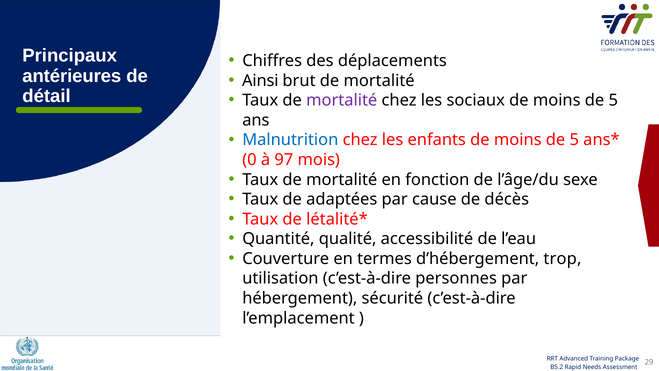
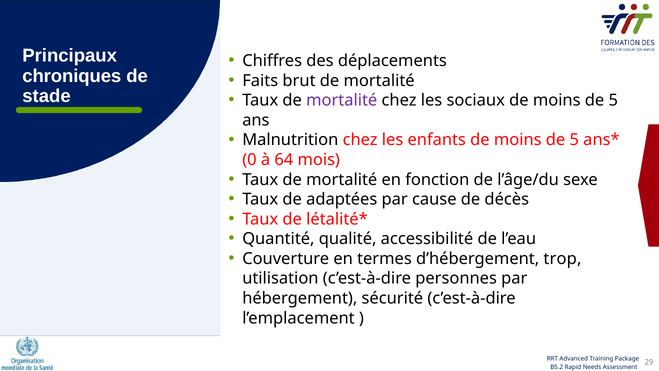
antérieures: antérieures -> chroniques (72, 76)
Ainsi: Ainsi -> Faits (260, 81)
détail: détail -> stade (47, 96)
Malnutrition colour: blue -> black (290, 140)
97: 97 -> 64 (284, 160)
